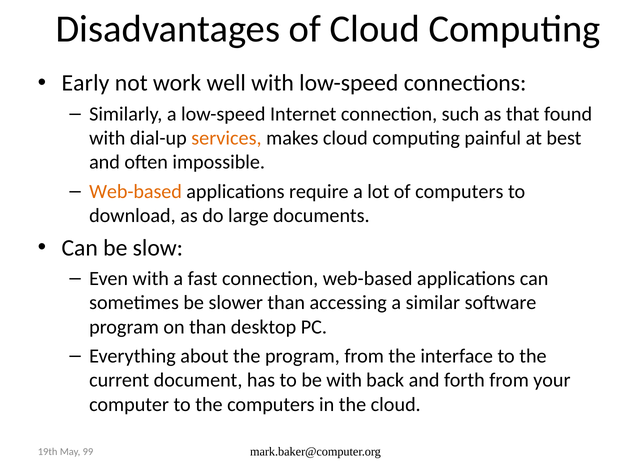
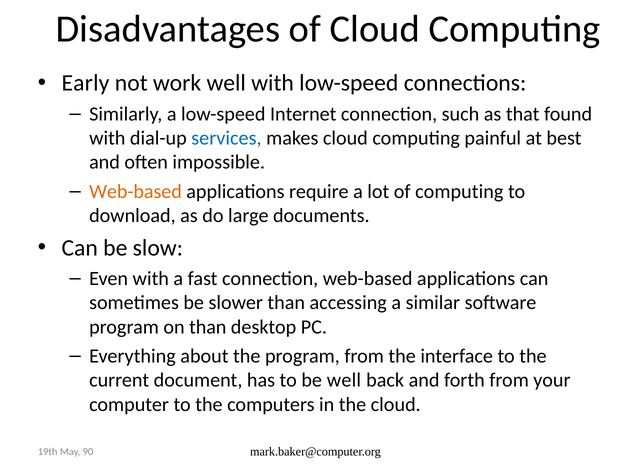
services colour: orange -> blue (226, 138)
of computers: computers -> computing (459, 192)
be with: with -> well (344, 380)
99: 99 -> 90 (88, 452)
